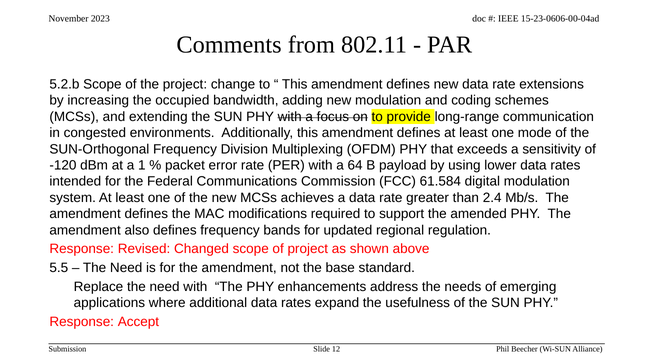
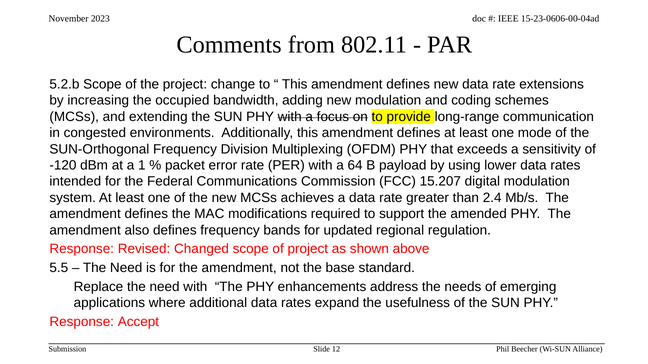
61.584: 61.584 -> 15.207 (440, 182)
